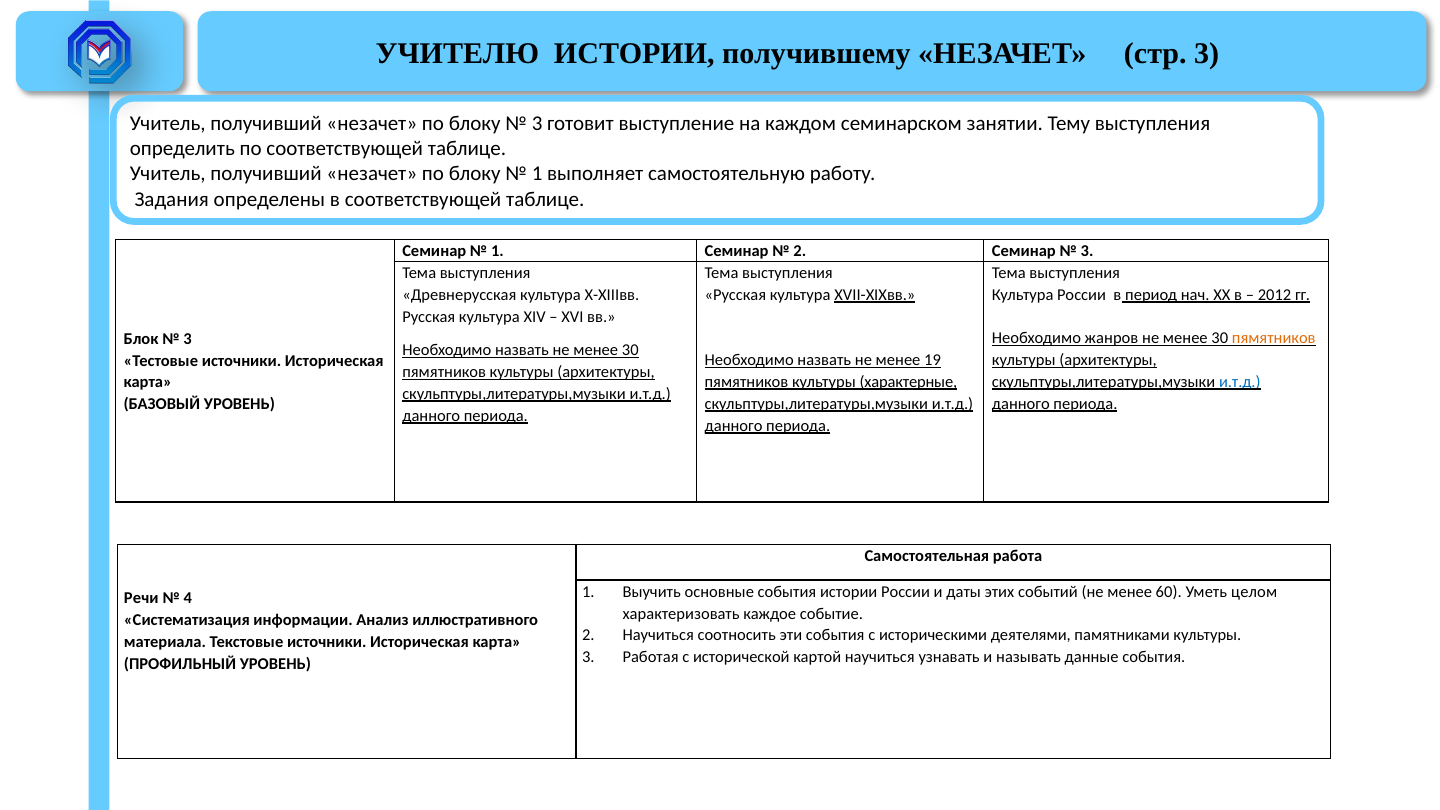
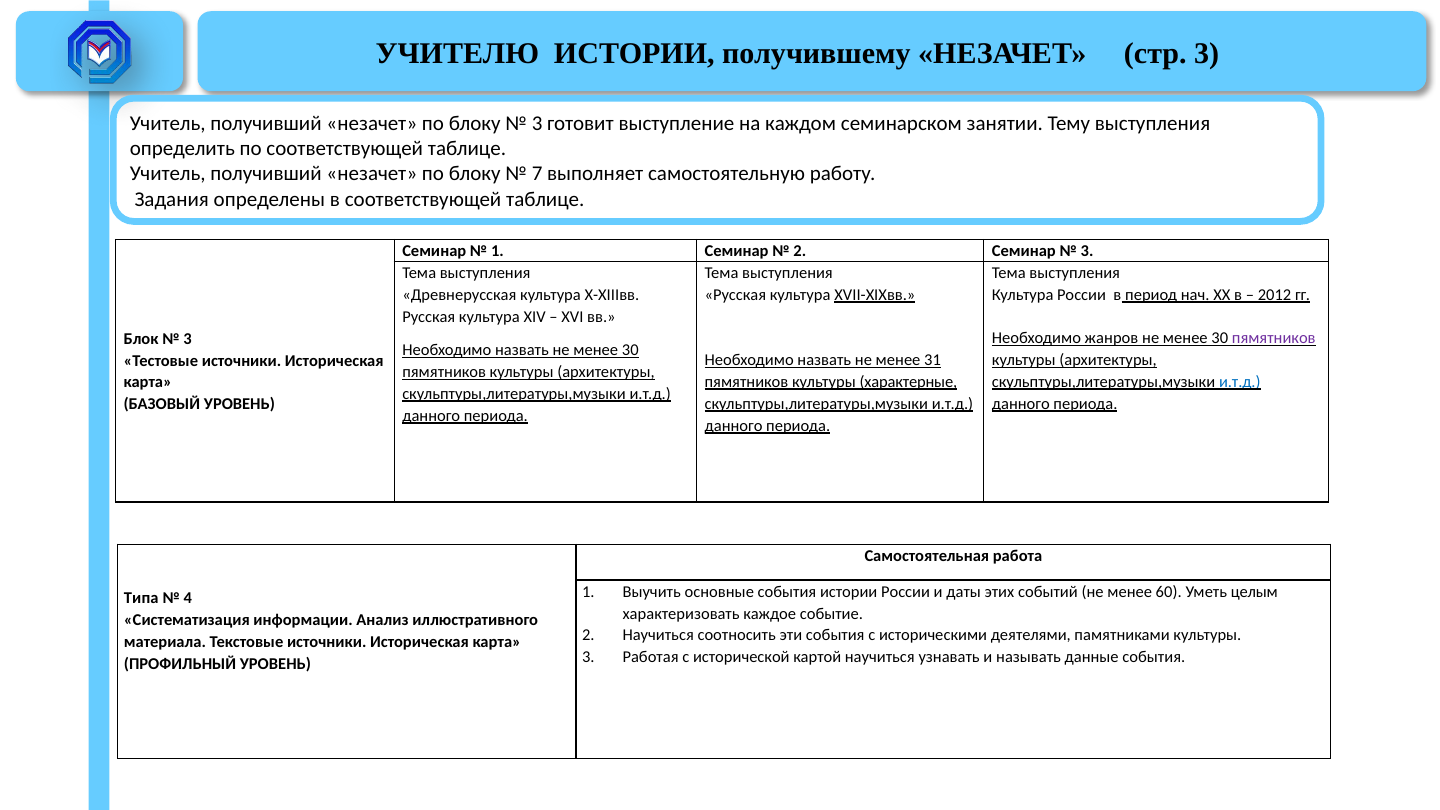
1: 1 -> 7 (537, 174)
пямятников colour: orange -> purple (1274, 338)
19: 19 -> 31 (933, 360)
целом: целом -> целым (1254, 592)
Речи: Речи -> Типа (141, 598)
